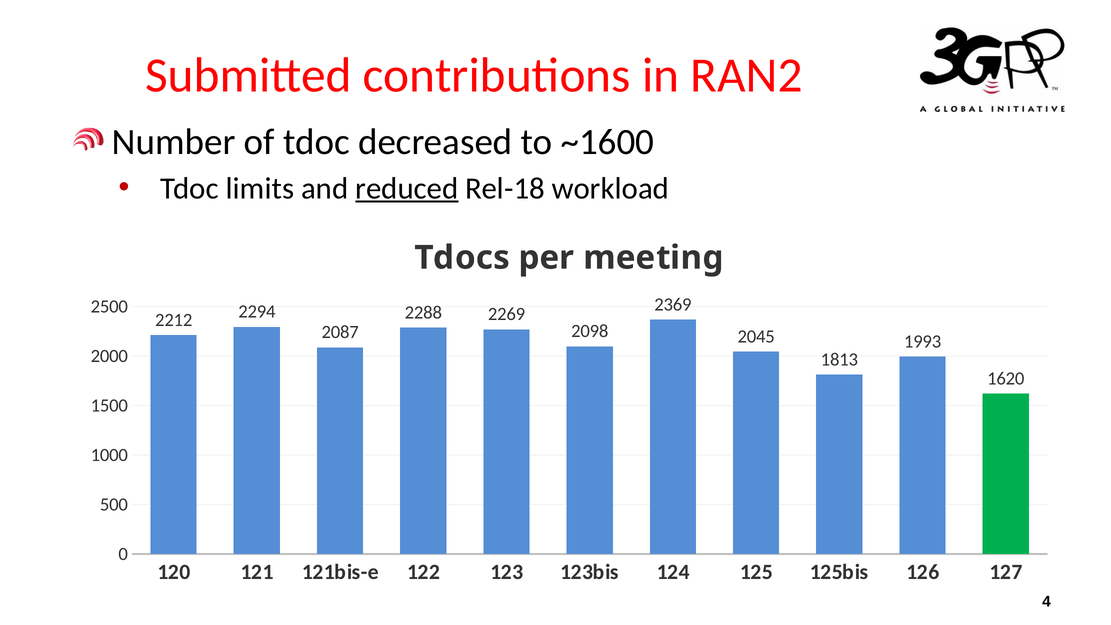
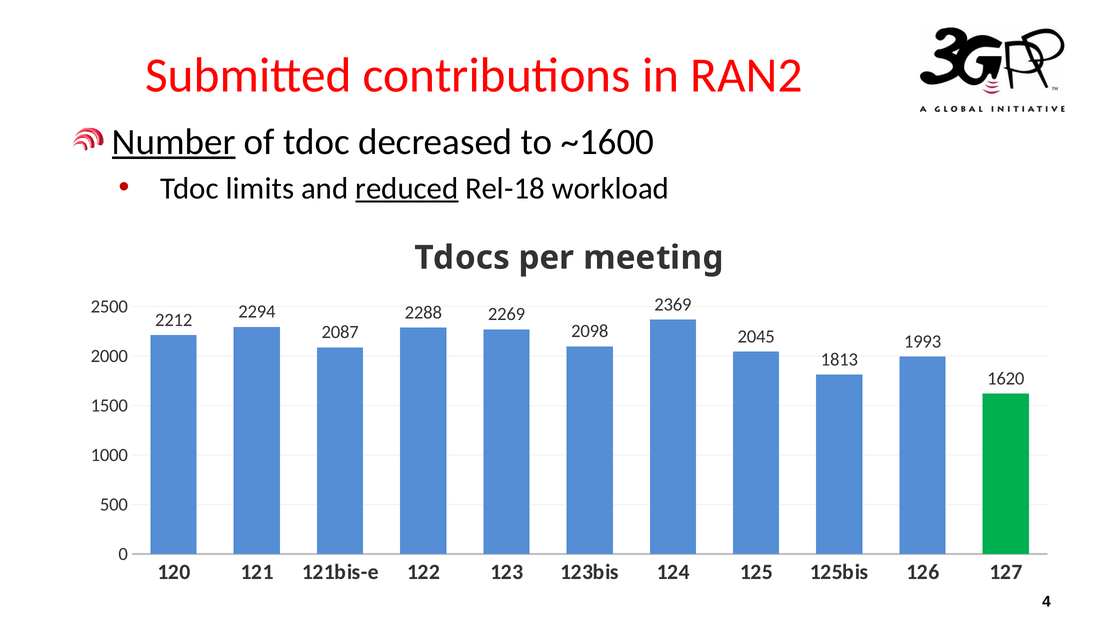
Number underline: none -> present (174, 142)
